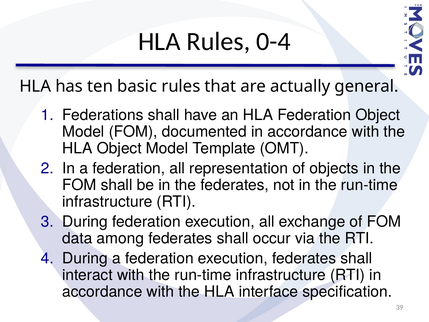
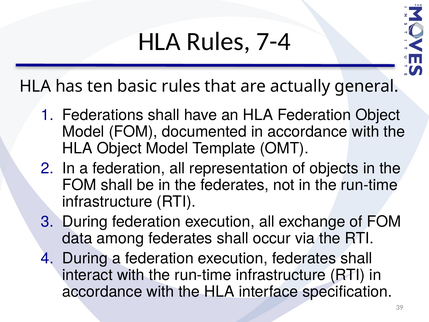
0-4: 0-4 -> 7-4 (273, 42)
